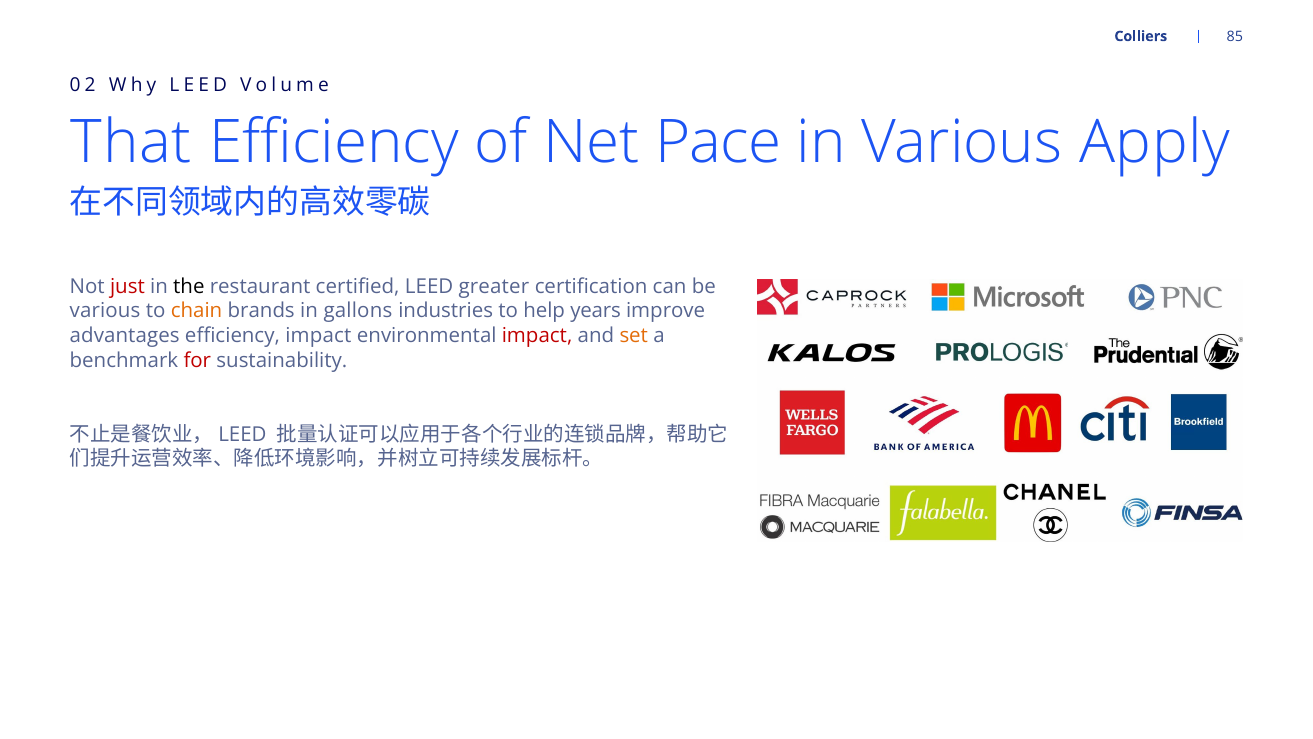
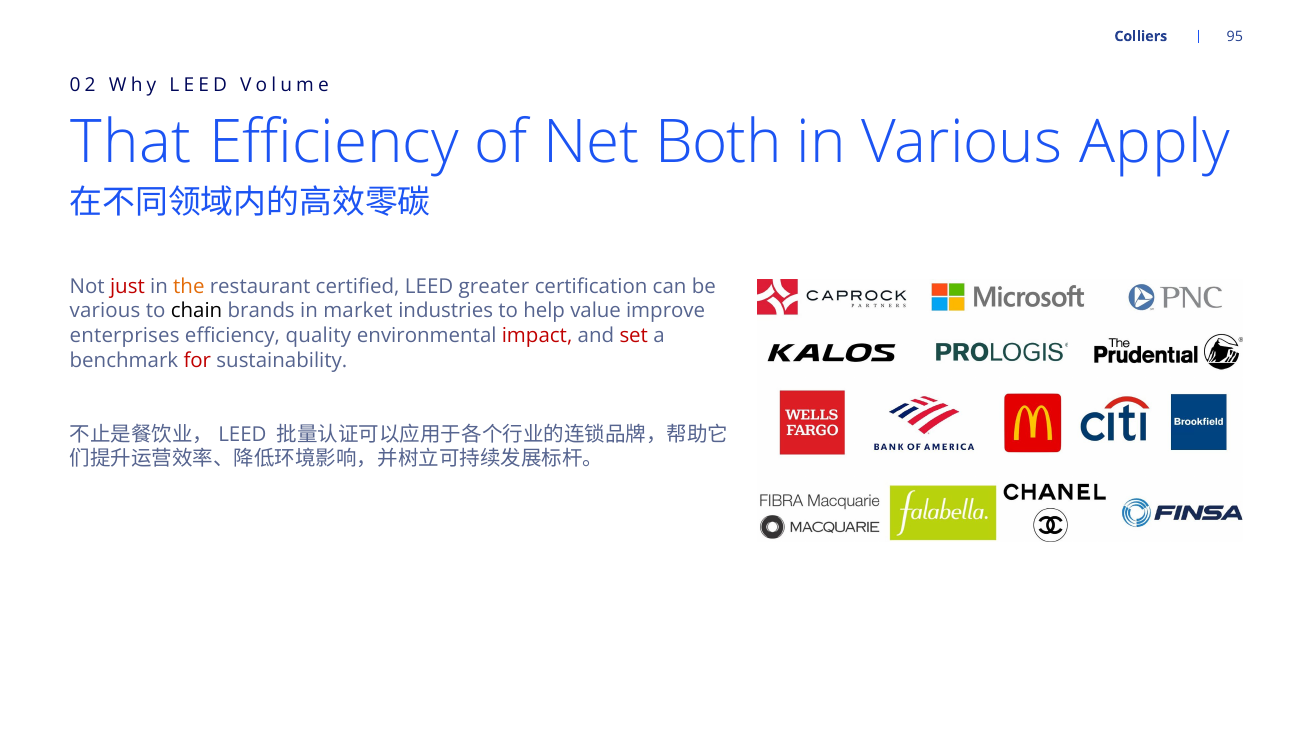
85: 85 -> 95 (1235, 36)
Pace: Pace -> Both (719, 142)
the colour: black -> orange (189, 286)
chain colour: orange -> black (197, 311)
gallons: gallons -> market (358, 311)
years: years -> value (596, 311)
advantages: advantages -> enterprises (125, 336)
efficiency impact: impact -> quality (318, 336)
set colour: orange -> red (634, 336)
